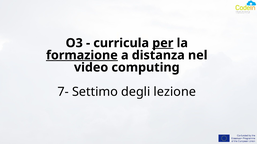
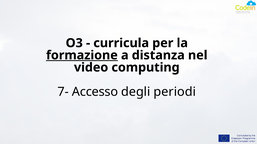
per underline: present -> none (163, 43)
Settimo: Settimo -> Accesso (95, 92)
lezione: lezione -> periodi (175, 92)
